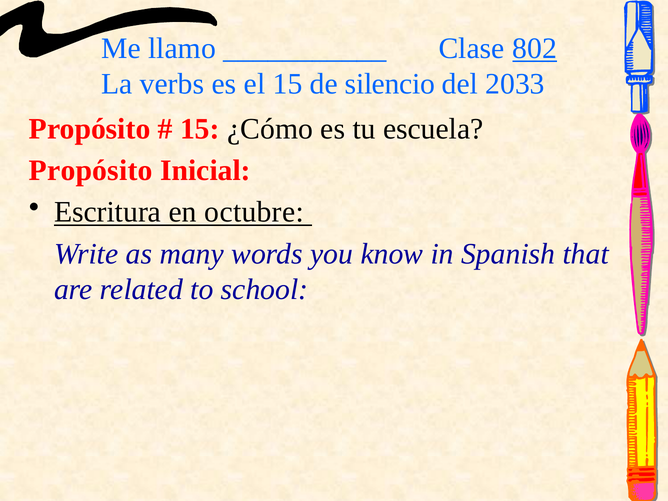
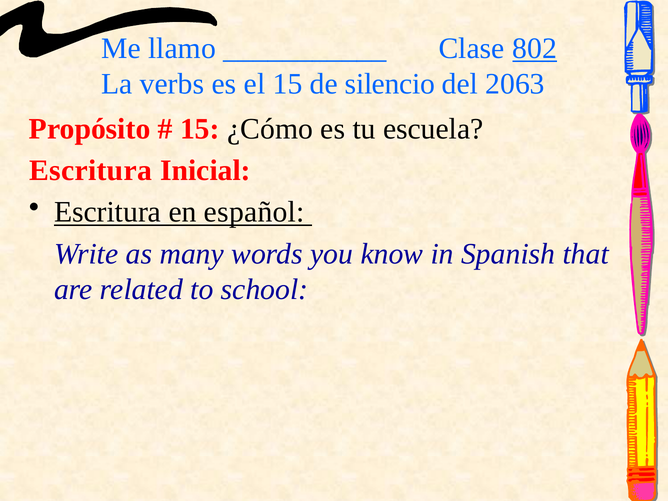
2033: 2033 -> 2063 (515, 84)
Propósito: Propósito -> Escritura (91, 171)
octubre: octubre -> español (254, 212)
